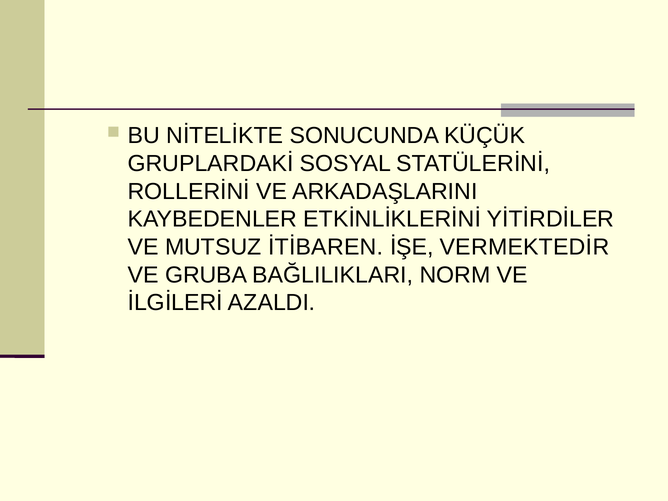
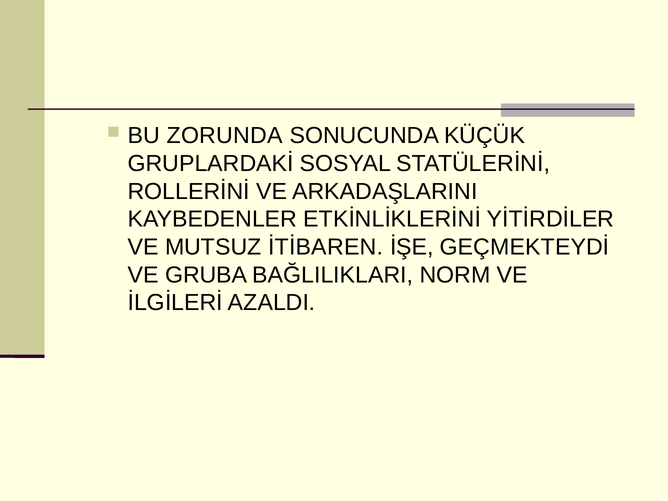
NİTELİKTE: NİTELİKTE -> ZORUNDA (225, 136)
VERMEKTEDİR: VERMEKTEDİR -> GEÇMEKTEYDİ (525, 247)
